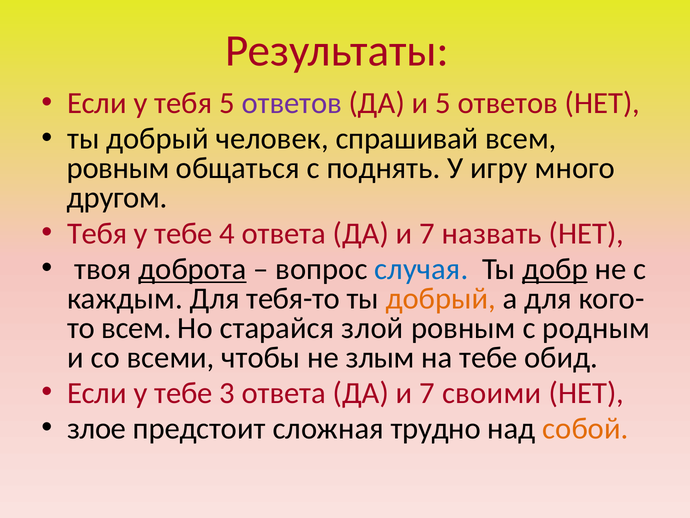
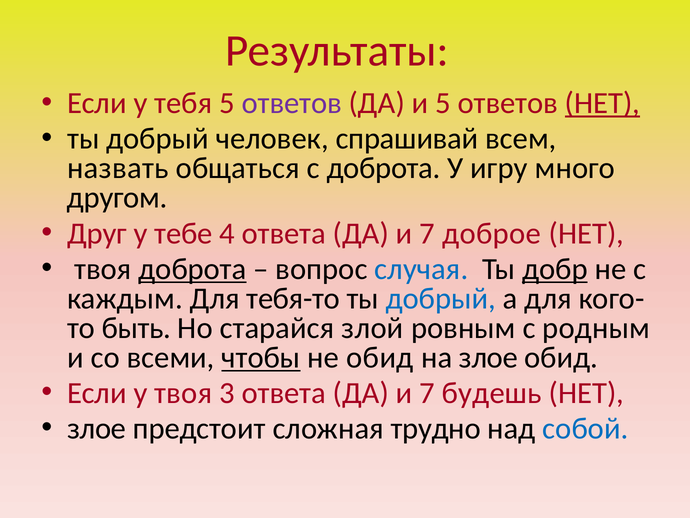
НЕТ underline: none -> present (602, 103)
ровным: ровным -> назвать (118, 168)
с поднять: поднять -> доброта (384, 168)
Тебя: Тебя -> Друг (97, 233)
назвать: назвать -> доброе (492, 233)
добрый colour: orange -> blue (441, 298)
всем: всем -> быть (136, 328)
чтобы underline: none -> present (261, 357)
не злым: злым -> обид (380, 357)
на тебе: тебе -> злое (488, 357)
Если у тебе: тебе -> твоя (183, 393)
своими: своими -> будешь (492, 393)
собой colour: orange -> blue (585, 428)
